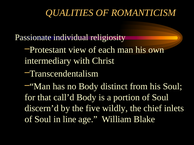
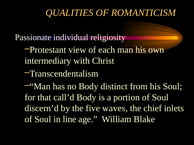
wildly: wildly -> waves (115, 109)
